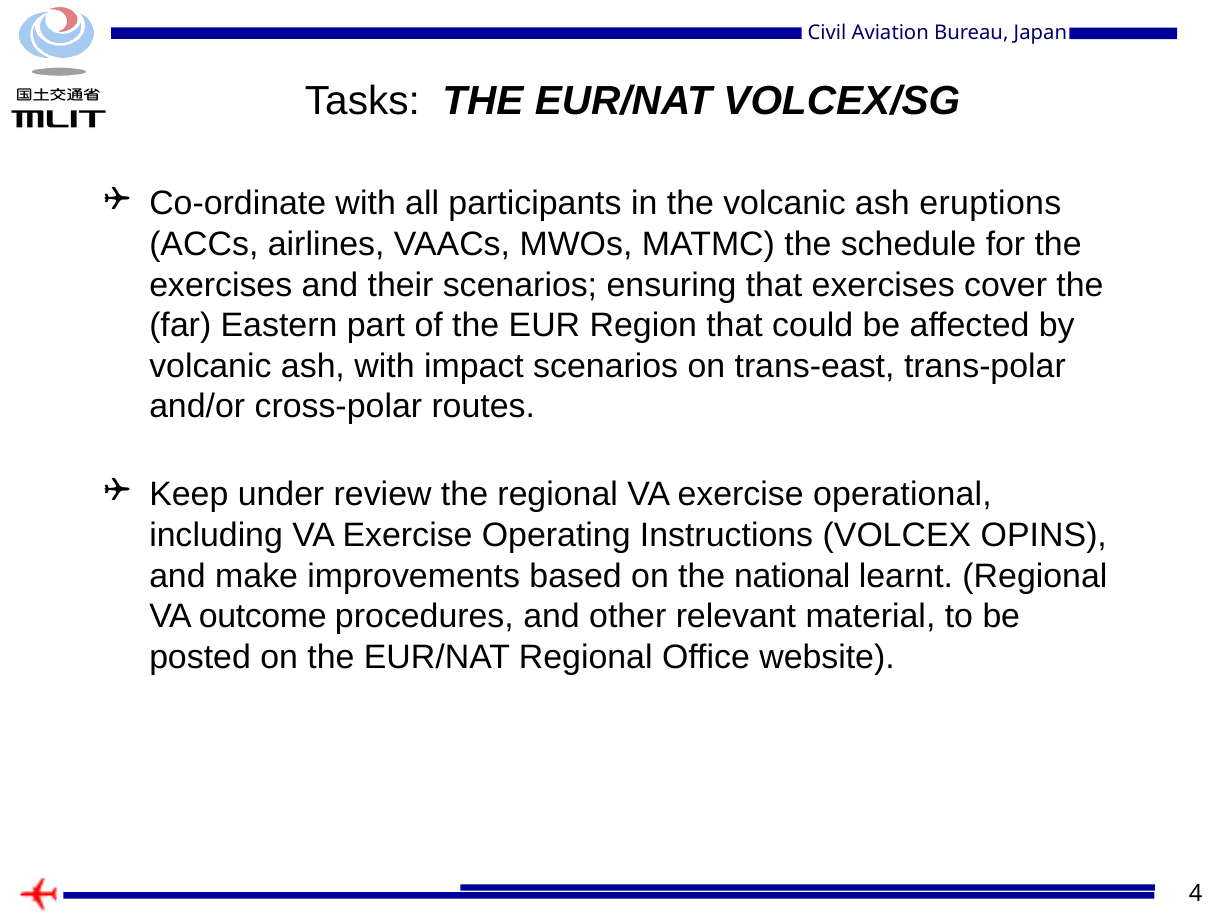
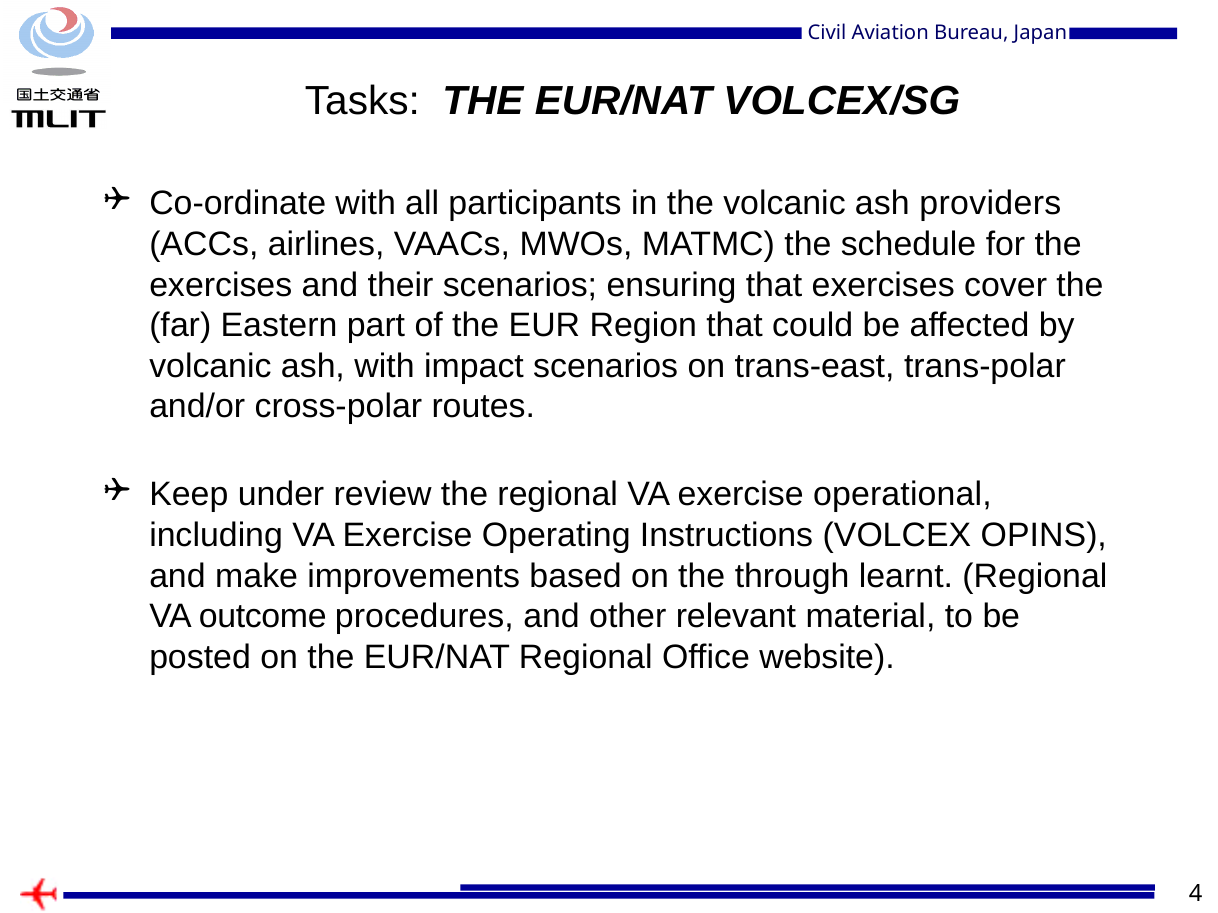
eruptions: eruptions -> providers (990, 204)
national: national -> through (792, 576)
